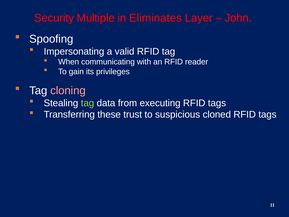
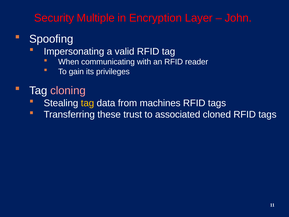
Eliminates: Eliminates -> Encryption (156, 18)
tag colour: light green -> yellow (87, 103)
executing: executing -> machines (160, 103)
suspicious: suspicious -> associated (178, 114)
